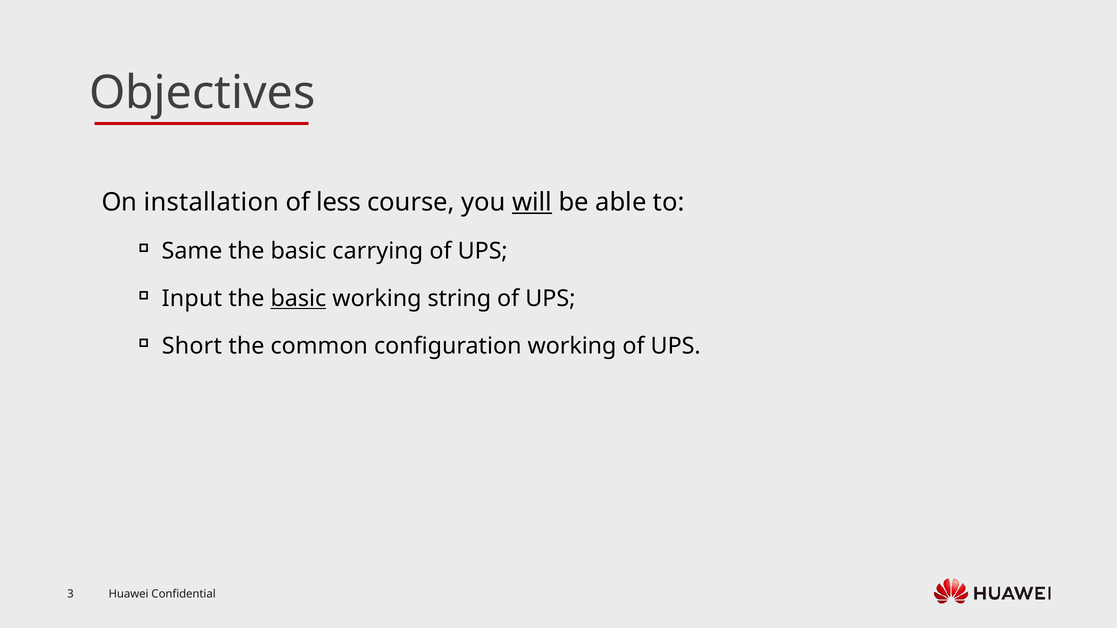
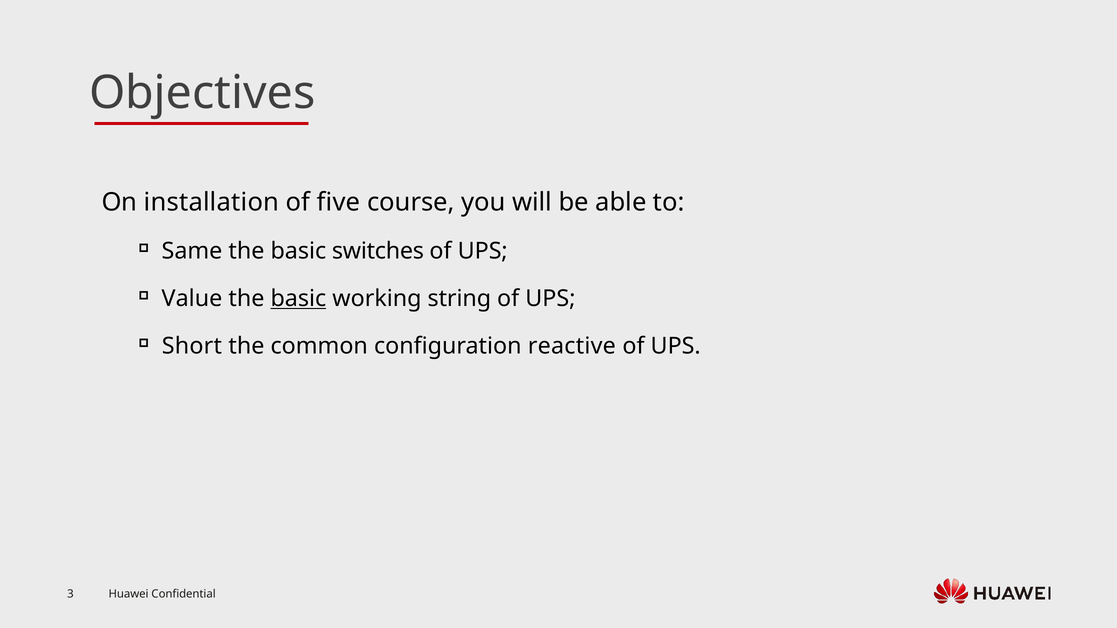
less: less -> five (339, 203)
will underline: present -> none (532, 203)
carrying: carrying -> switches (378, 251)
Input: Input -> Value (192, 299)
configuration working: working -> reactive (572, 346)
